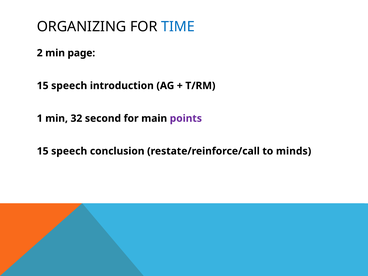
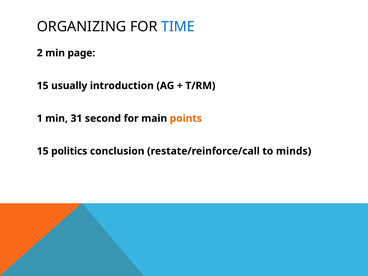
speech: speech -> usually (69, 86)
32: 32 -> 31 (76, 118)
points colour: purple -> orange (186, 118)
speech: speech -> politics (69, 151)
